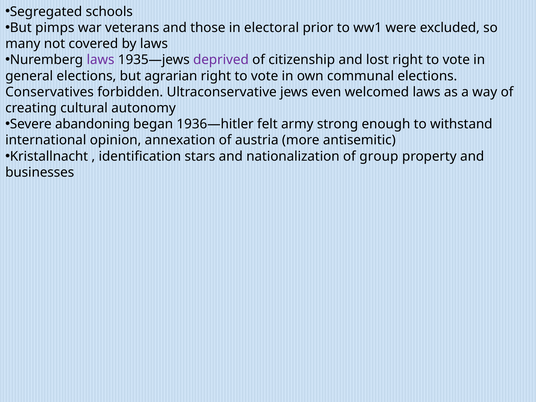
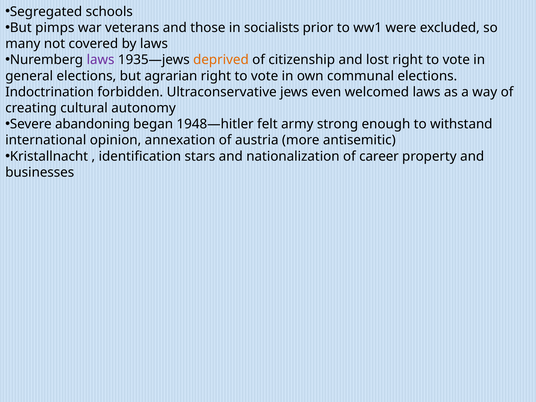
electoral: electoral -> socialists (272, 28)
deprived colour: purple -> orange (221, 60)
Conservatives: Conservatives -> Indoctrination (50, 92)
1936—hitler: 1936—hitler -> 1948—hitler (215, 124)
group: group -> career (379, 156)
